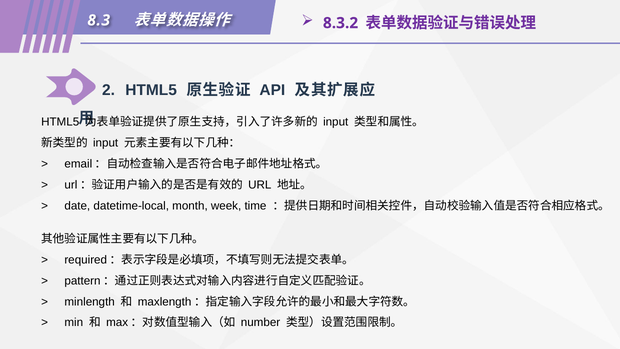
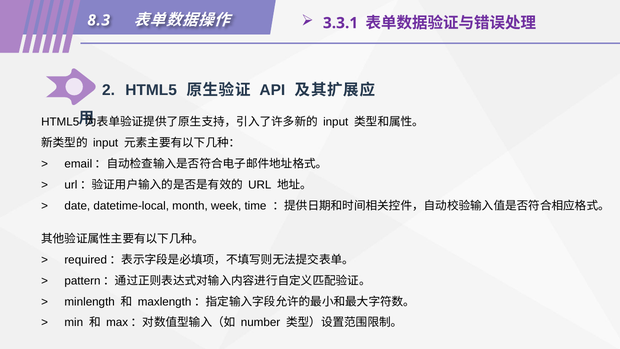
8.3.2: 8.3.2 -> 3.3.1 (341, 23)
